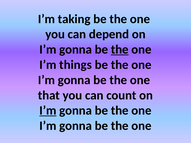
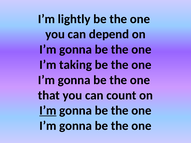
taking: taking -> lightly (74, 19)
the underline: present -> none (120, 50)
things: things -> taking (76, 65)
